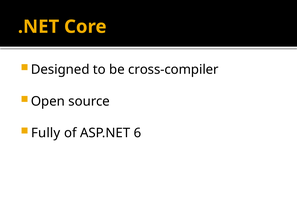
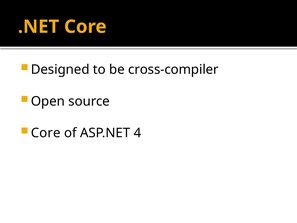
Fully: Fully -> Core (46, 133)
6: 6 -> 4 (137, 133)
